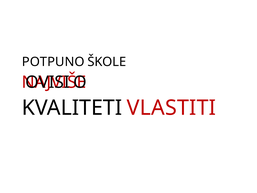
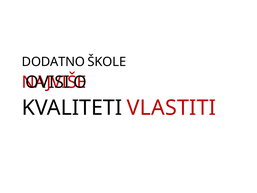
POTPUNO: POTPUNO -> DODATNO (53, 62)
